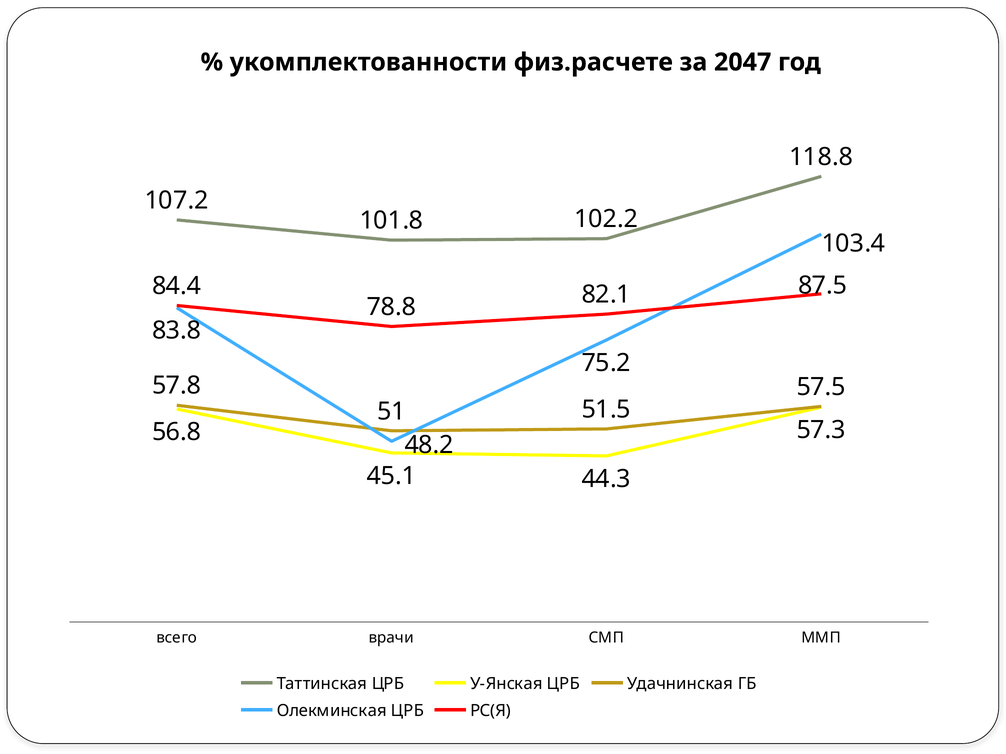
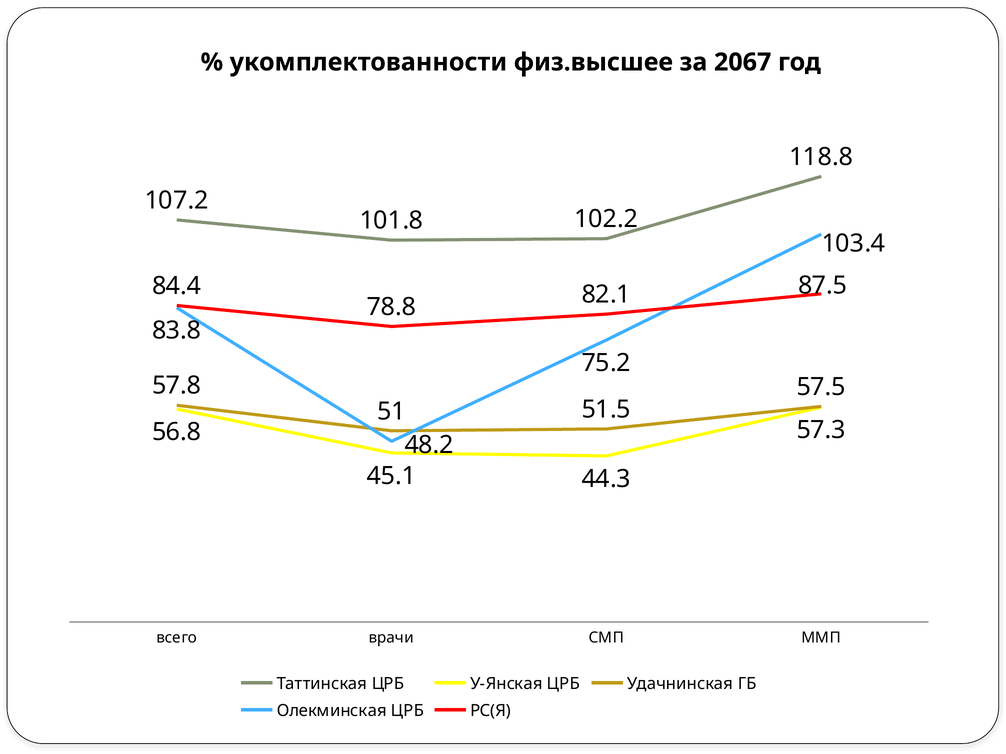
физ.расчете: физ.расчете -> физ.высшее (593, 62)
2047: 2047 -> 2067 (743, 62)
